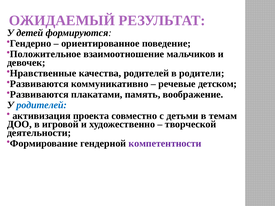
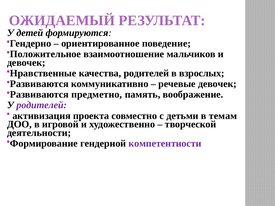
родители: родители -> взрослых (202, 73)
речевые детском: детском -> девочек (217, 84)
плакатами: плакатами -> предметно (97, 95)
родителей colour: blue -> purple (42, 105)
